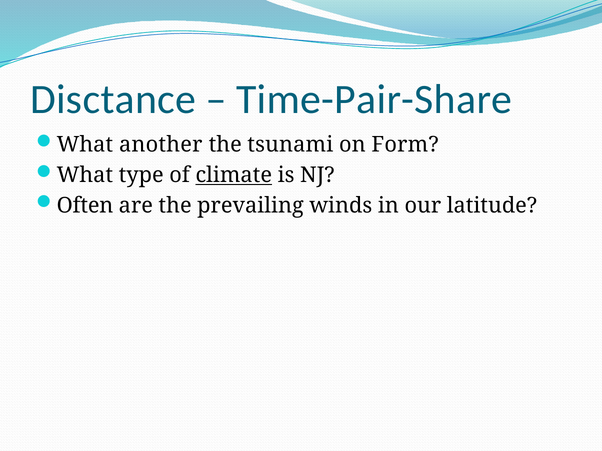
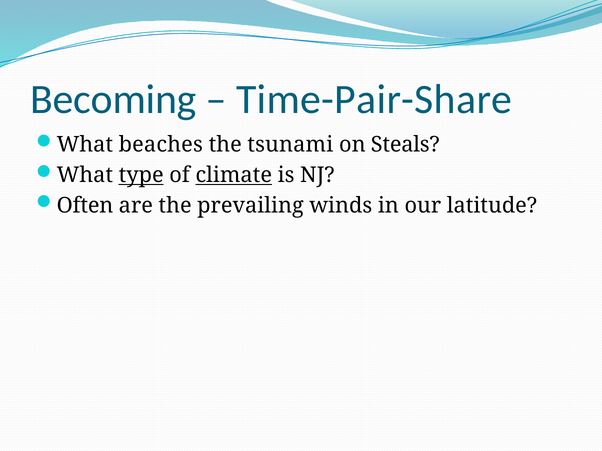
Disctance: Disctance -> Becoming (113, 99)
another: another -> beaches (161, 145)
Form: Form -> Steals (405, 145)
type underline: none -> present (141, 175)
